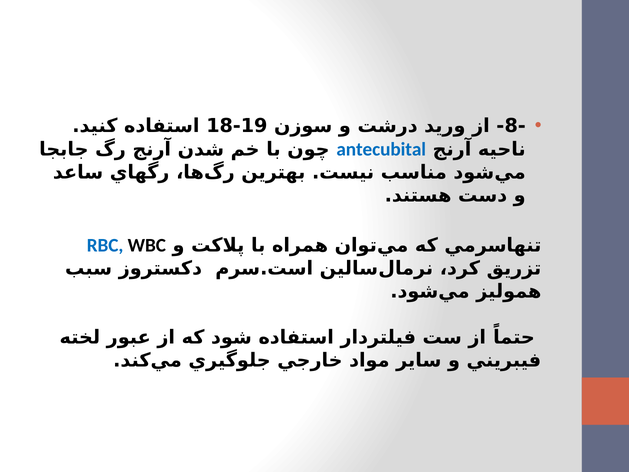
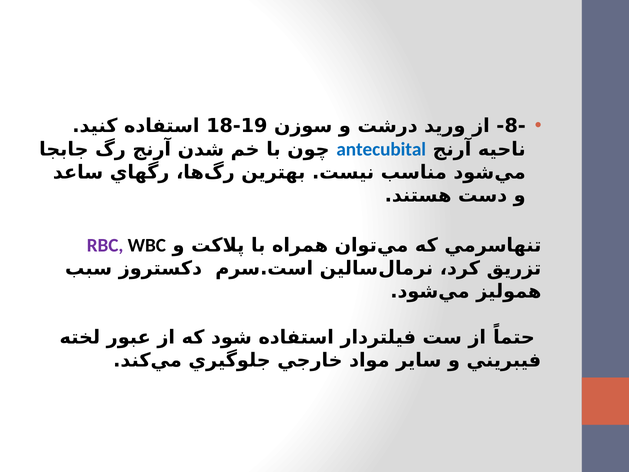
RBC colour: blue -> purple (105, 245)
